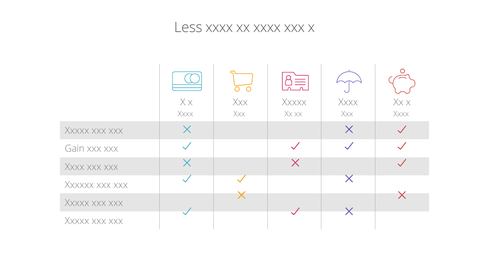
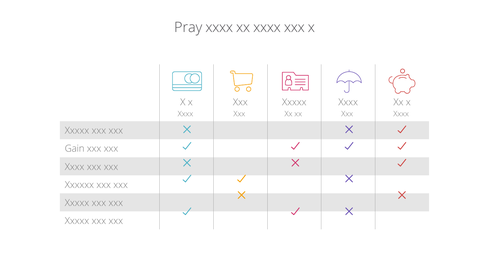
Less: Less -> Pray (188, 27)
